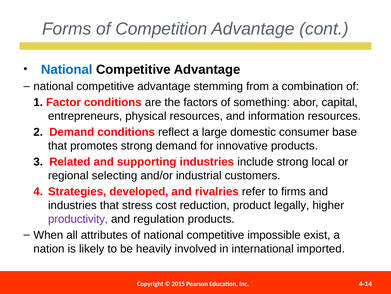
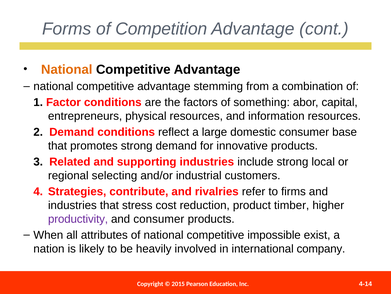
National colour: blue -> orange (67, 69)
developed: developed -> contribute (139, 191)
legally: legally -> timber (292, 205)
and regulation: regulation -> consumer (159, 218)
imported: imported -> company (321, 248)
